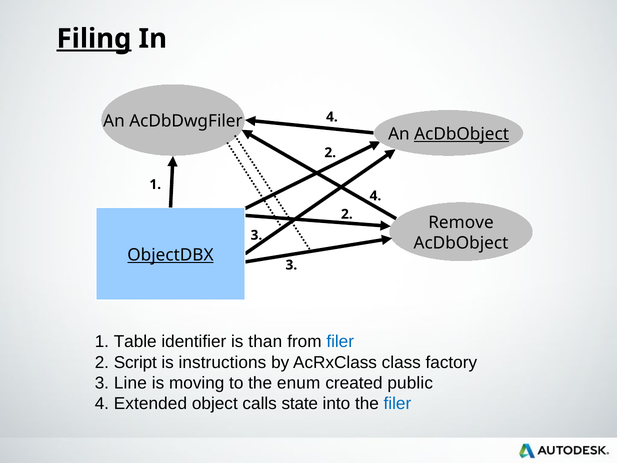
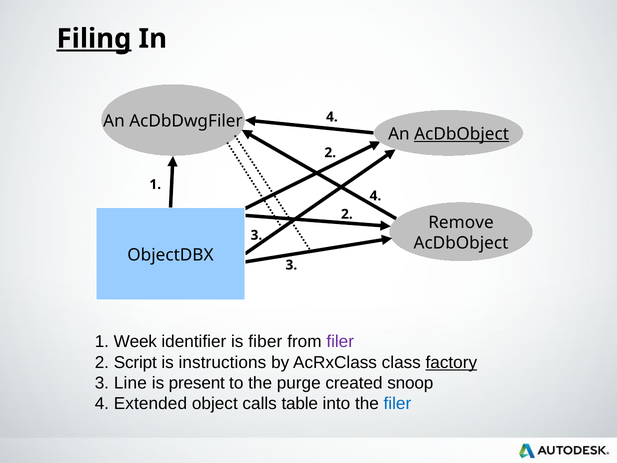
ObjectDBX underline: present -> none (170, 255)
Table: Table -> Week (135, 342)
than: than -> fiber (265, 342)
filer colour: blue -> purple (340, 342)
factory underline: none -> present (451, 362)
moving: moving -> present (197, 383)
enum: enum -> purge (299, 383)
public: public -> snoop (410, 383)
state: state -> table (300, 403)
